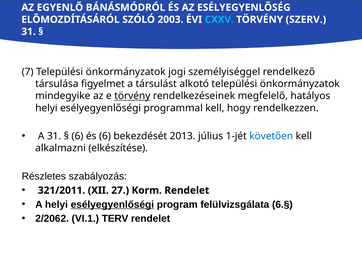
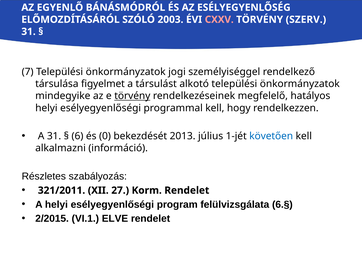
CXXV colour: light blue -> pink (219, 20)
és 6: 6 -> 0 (105, 136)
elkészítése: elkészítése -> információ (118, 148)
esélyegyenlőségi underline: present -> none (112, 205)
2/2062: 2/2062 -> 2/2015 (52, 219)
TERV: TERV -> ELVE (115, 219)
